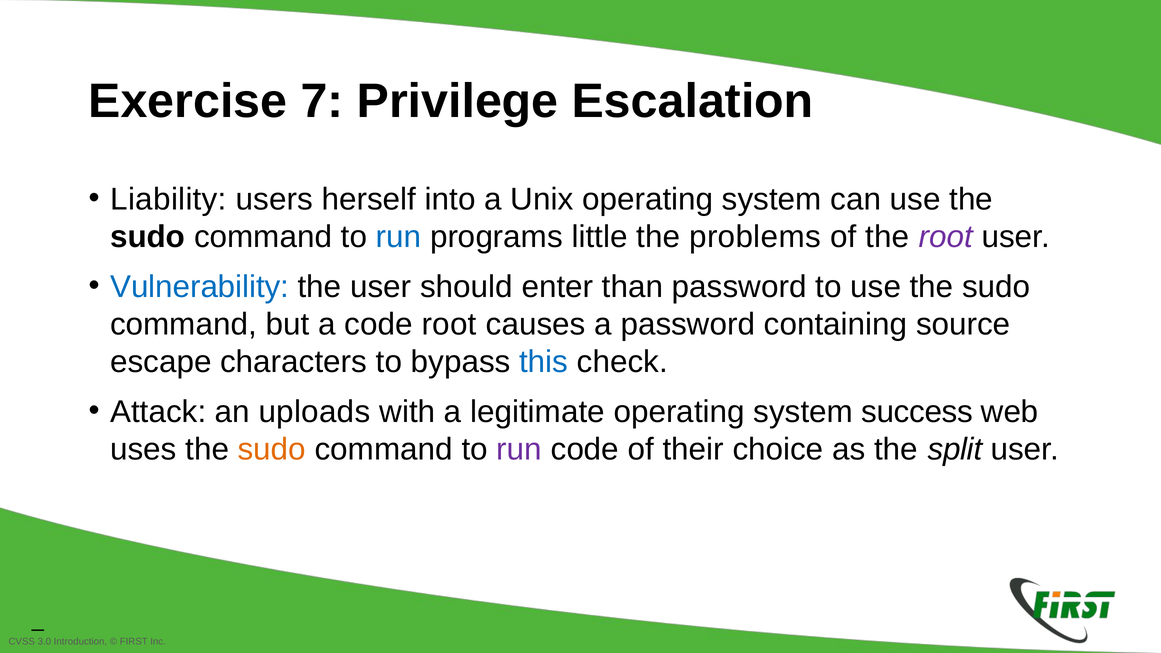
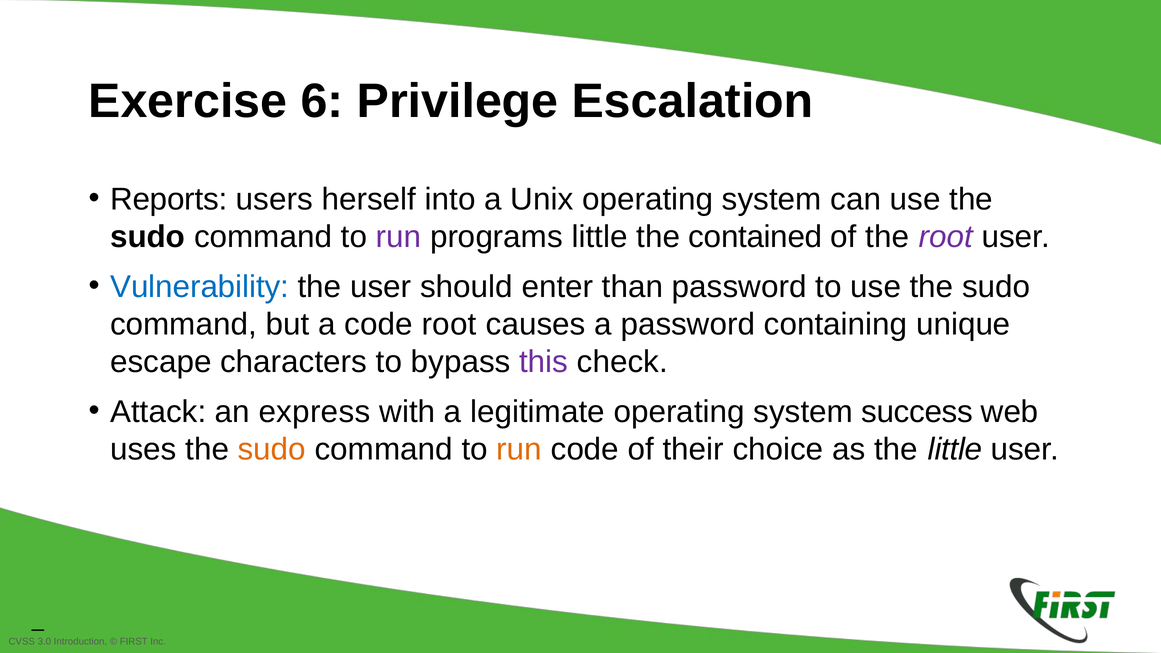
7: 7 -> 6 (322, 101)
Liability: Liability -> Reports (169, 199)
run colour: blue -> purple (399, 237)
problems: problems -> contained (755, 237)
source: source -> unique (963, 324)
this colour: blue -> purple (544, 362)
uploads: uploads -> express (315, 412)
run colour: purple -> orange (519, 450)
the split: split -> little (955, 450)
